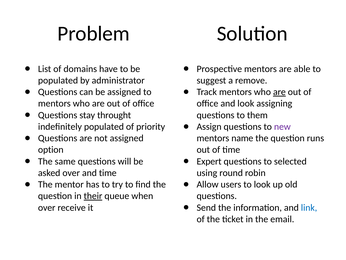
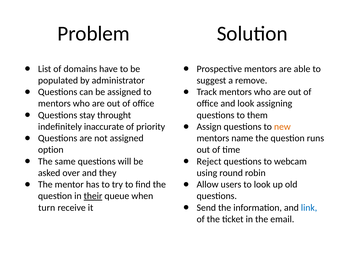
are underline: present -> none (279, 92)
new colour: purple -> orange (282, 126)
indefinitely populated: populated -> inaccurate (104, 126)
Expert: Expert -> Reject (209, 161)
selected: selected -> webcam (290, 161)
and time: time -> they (108, 173)
over: over -> turn (47, 207)
